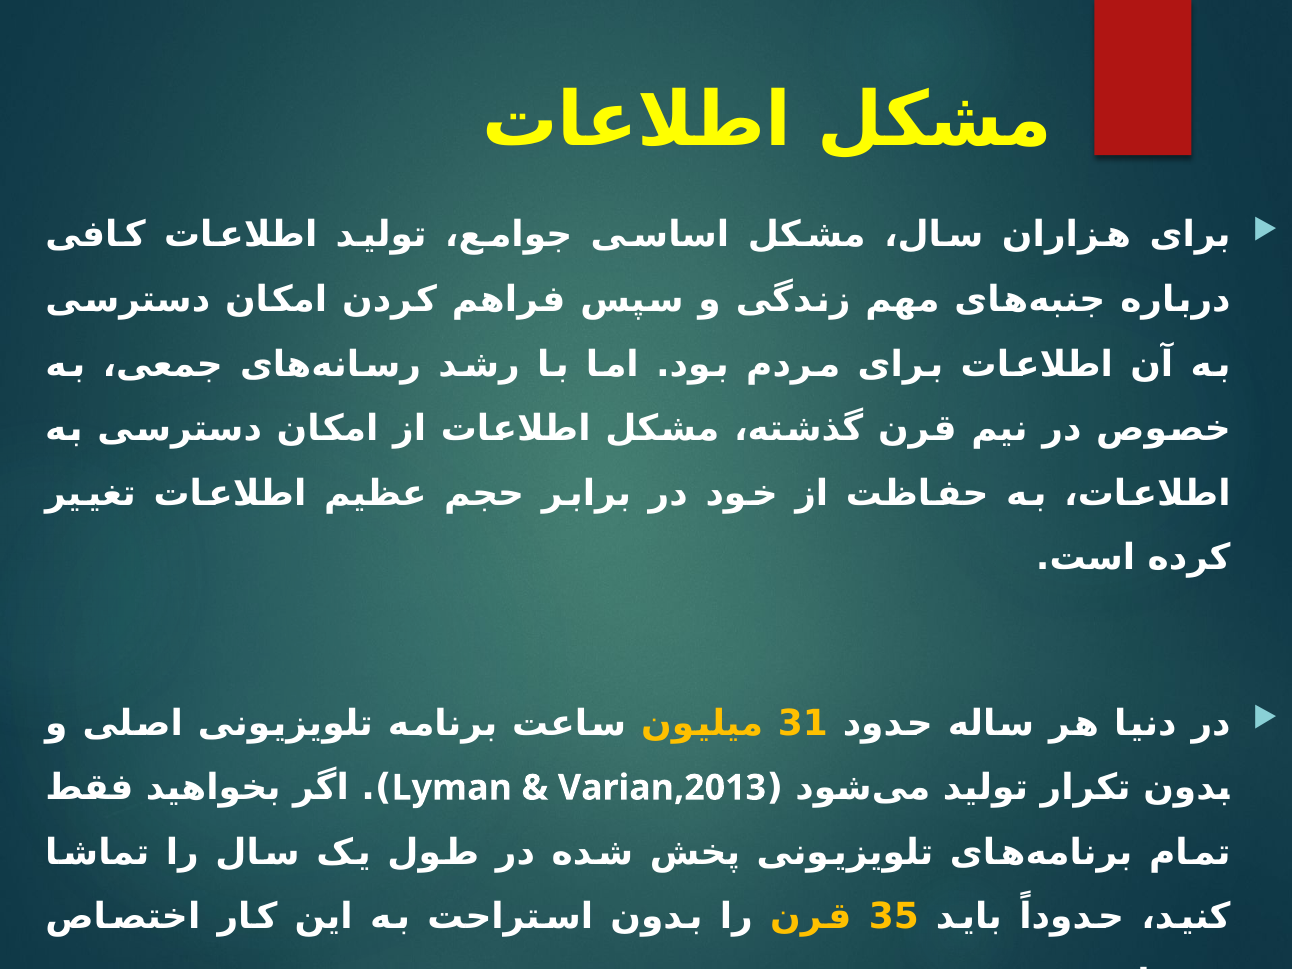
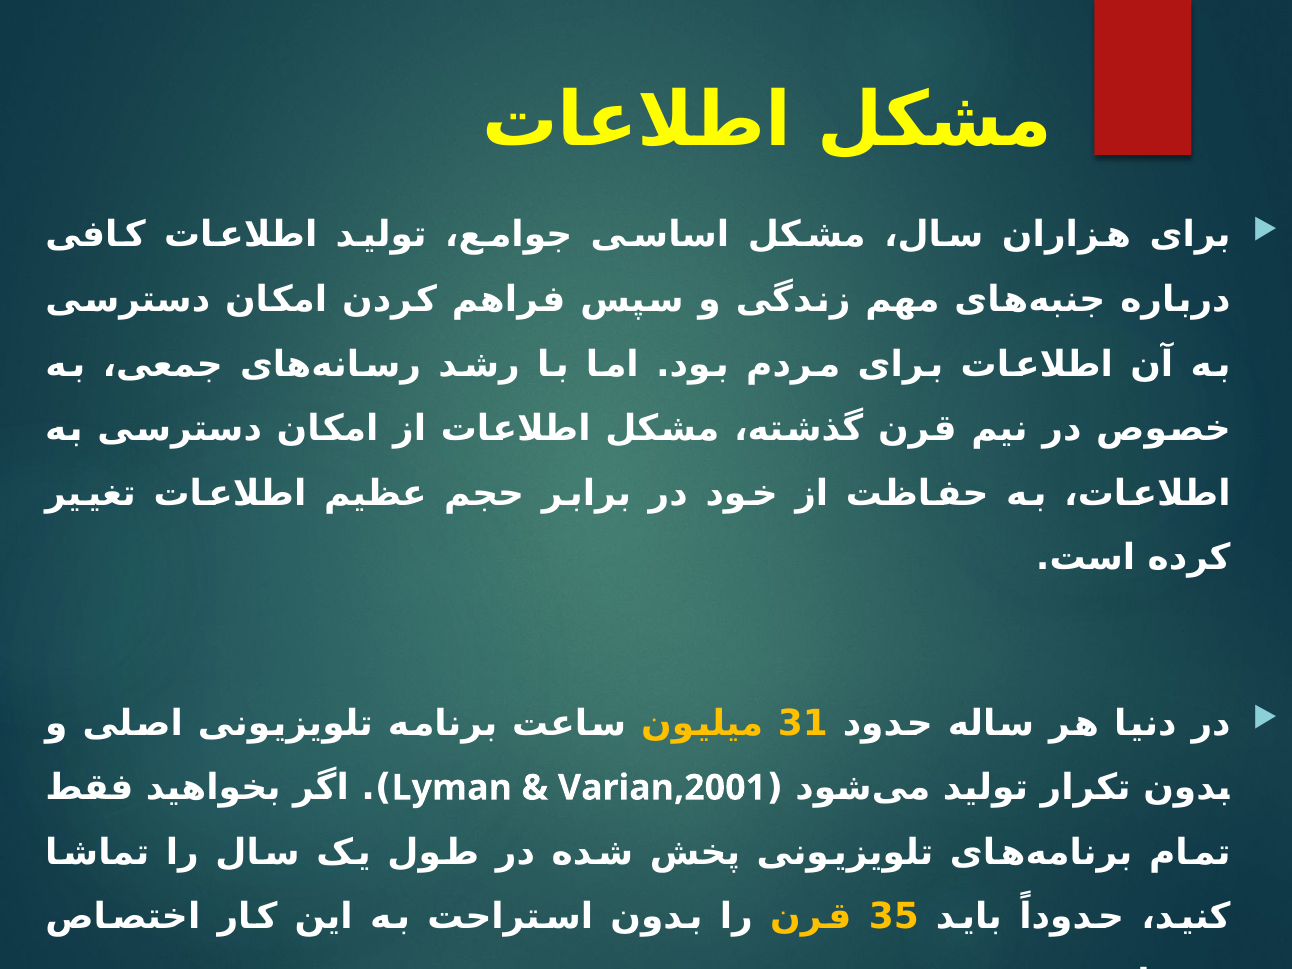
Varian,2013: Varian,2013 -> Varian,2001 (662, 788)
